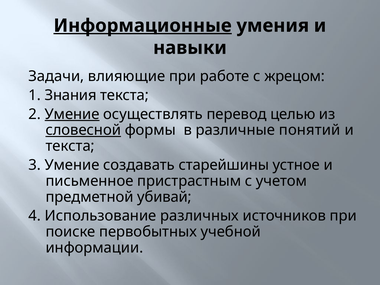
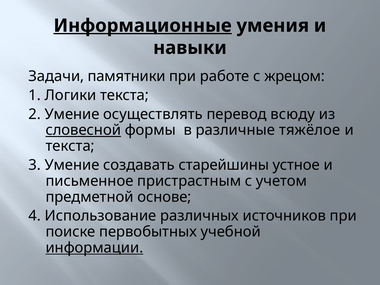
влияющие: влияющие -> памятники (127, 76)
Знания: Знания -> Логики (71, 95)
Умение underline: present -> none (72, 114)
целью: целью -> всюду (293, 114)
понятий: понятий -> тяжёлое (310, 130)
убивай: убивай -> основе (164, 197)
информации underline: none -> present (94, 248)
